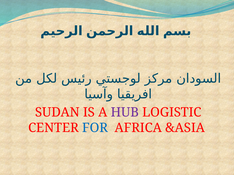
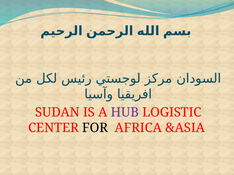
FOR colour: blue -> black (95, 128)
